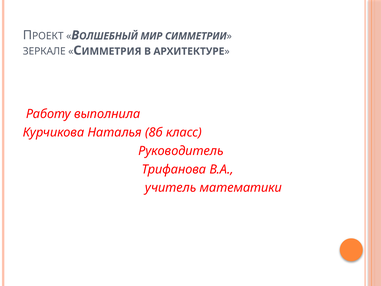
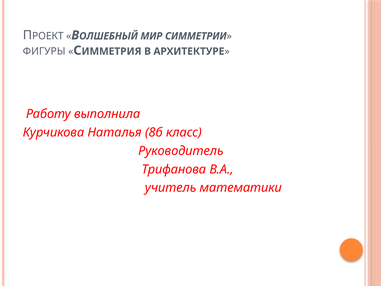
ЗЕРКАЛЕ: ЗЕРКАЛЕ -> ФИГУРЫ (44, 51)
